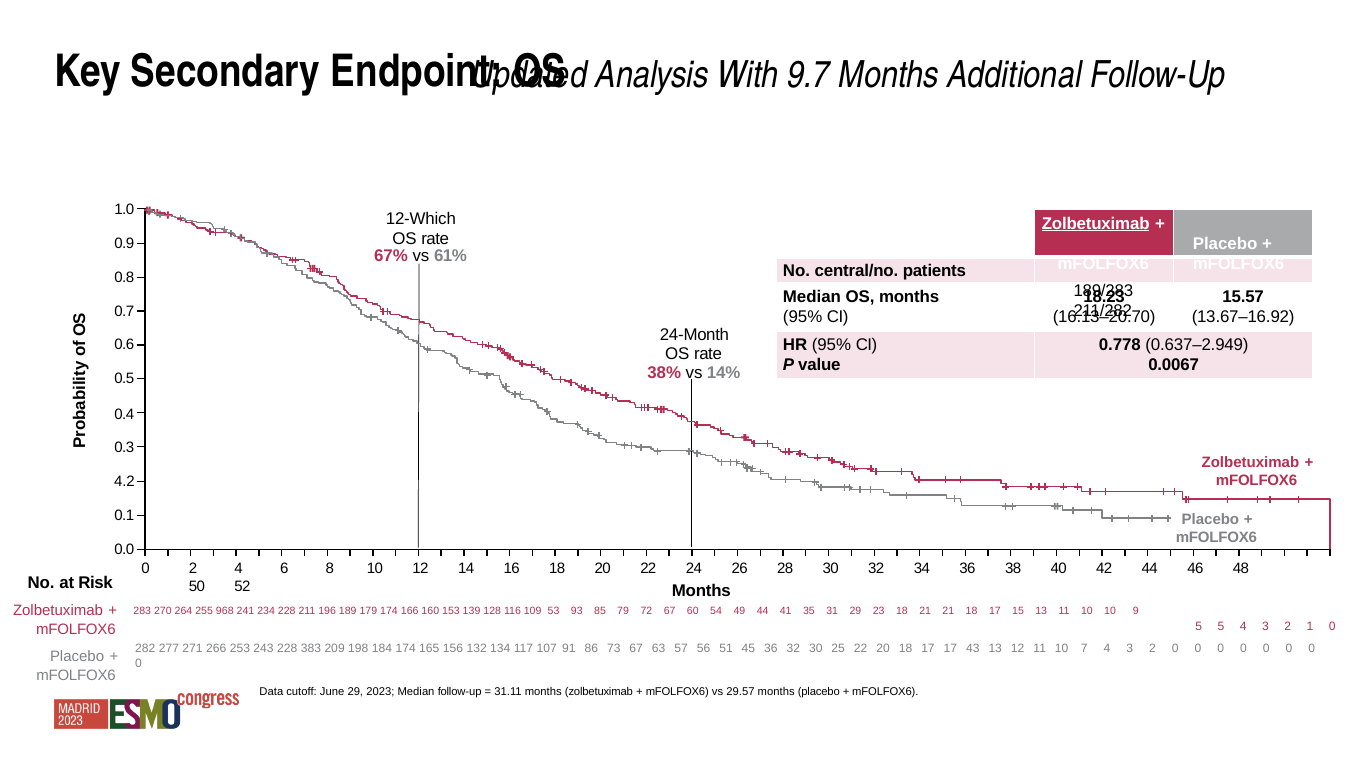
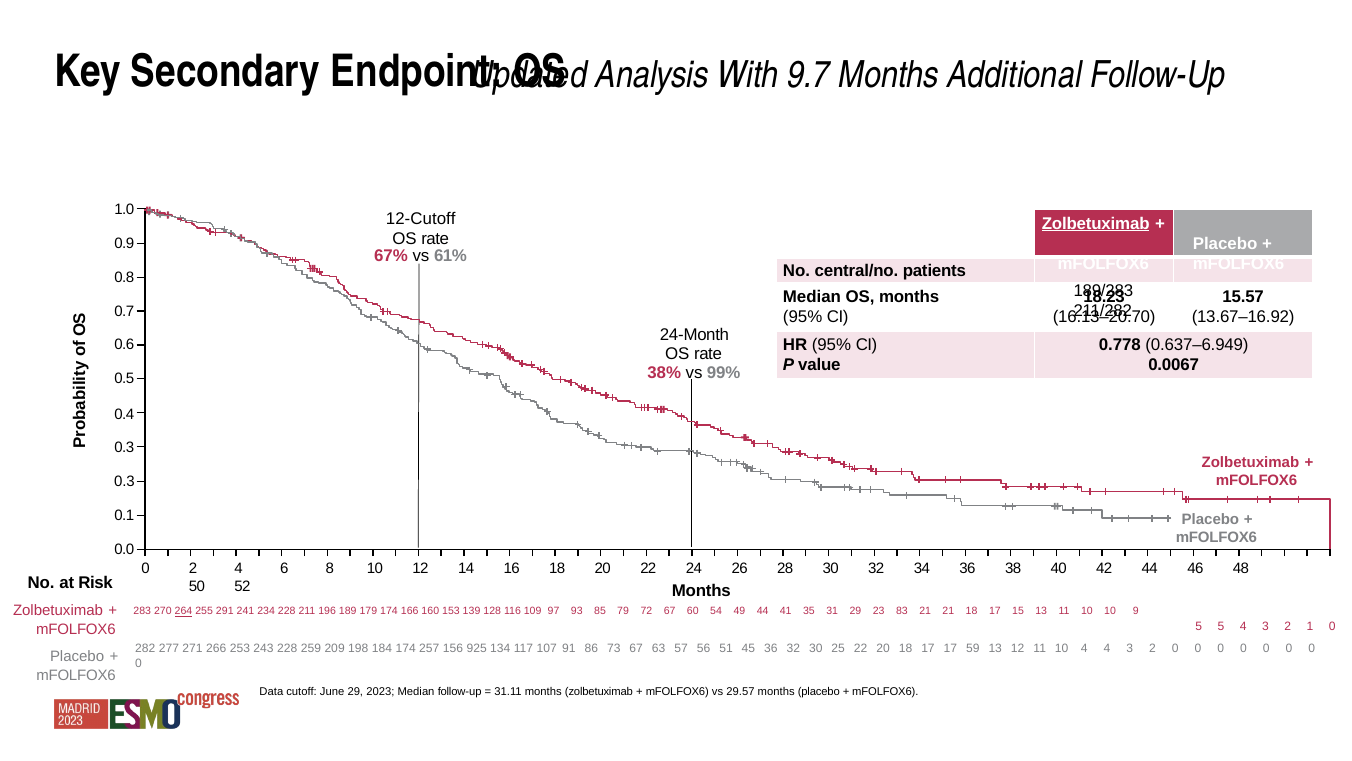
12-Which: 12-Which -> 12-Cutoff (421, 219)
0.637–2.949: 0.637–2.949 -> 0.637–6.949 (1197, 345)
14%: 14% -> 99% (724, 372)
4.2: 4.2 -> 0.3 (124, 481)
264 underline: none -> present (183, 611)
968: 968 -> 291 (225, 611)
53: 53 -> 97 (554, 611)
23 18: 18 -> 83 (902, 611)
383: 383 -> 259 (311, 648)
165: 165 -> 257 (429, 648)
132: 132 -> 925 (477, 648)
43: 43 -> 59 (973, 648)
10 7: 7 -> 4 (1084, 648)
